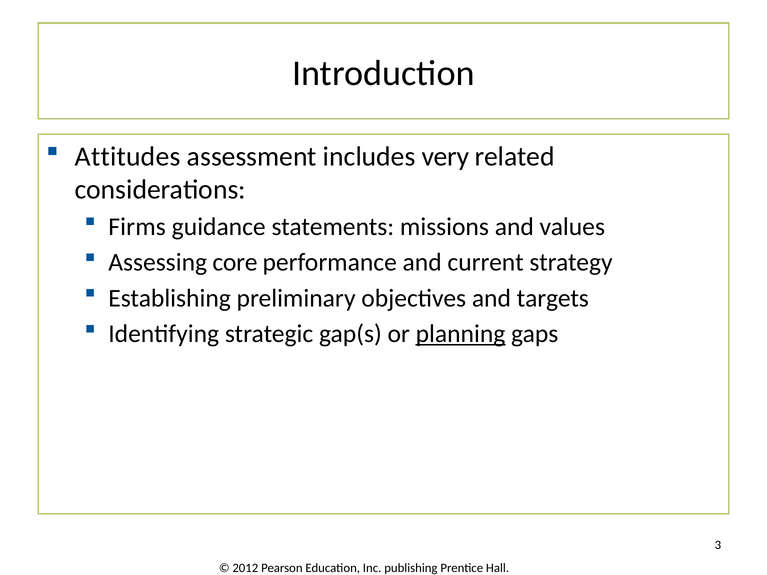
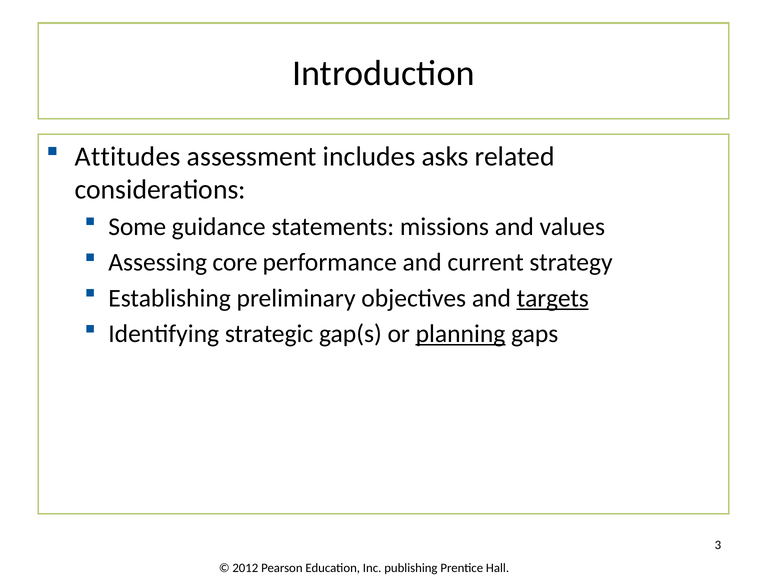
very: very -> asks (445, 157)
Firms: Firms -> Some (137, 227)
targets underline: none -> present (553, 298)
